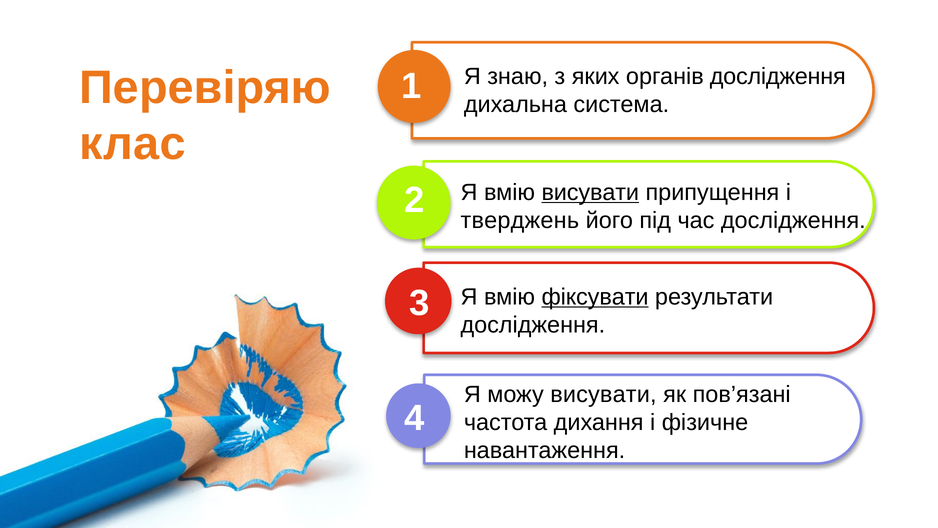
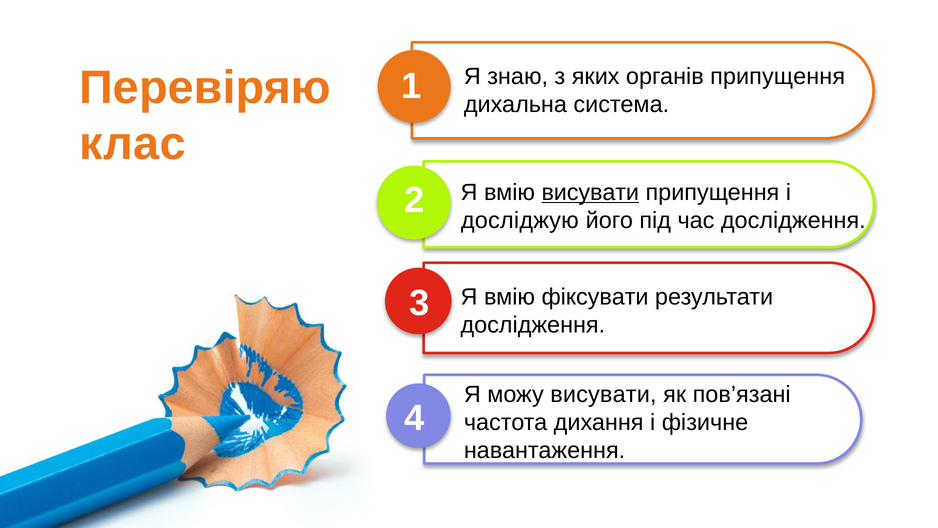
органів дослідження: дослідження -> припущення (778, 76)
тверджень: тверджень -> досліджую (520, 220)
фіксувати underline: present -> none (595, 297)
